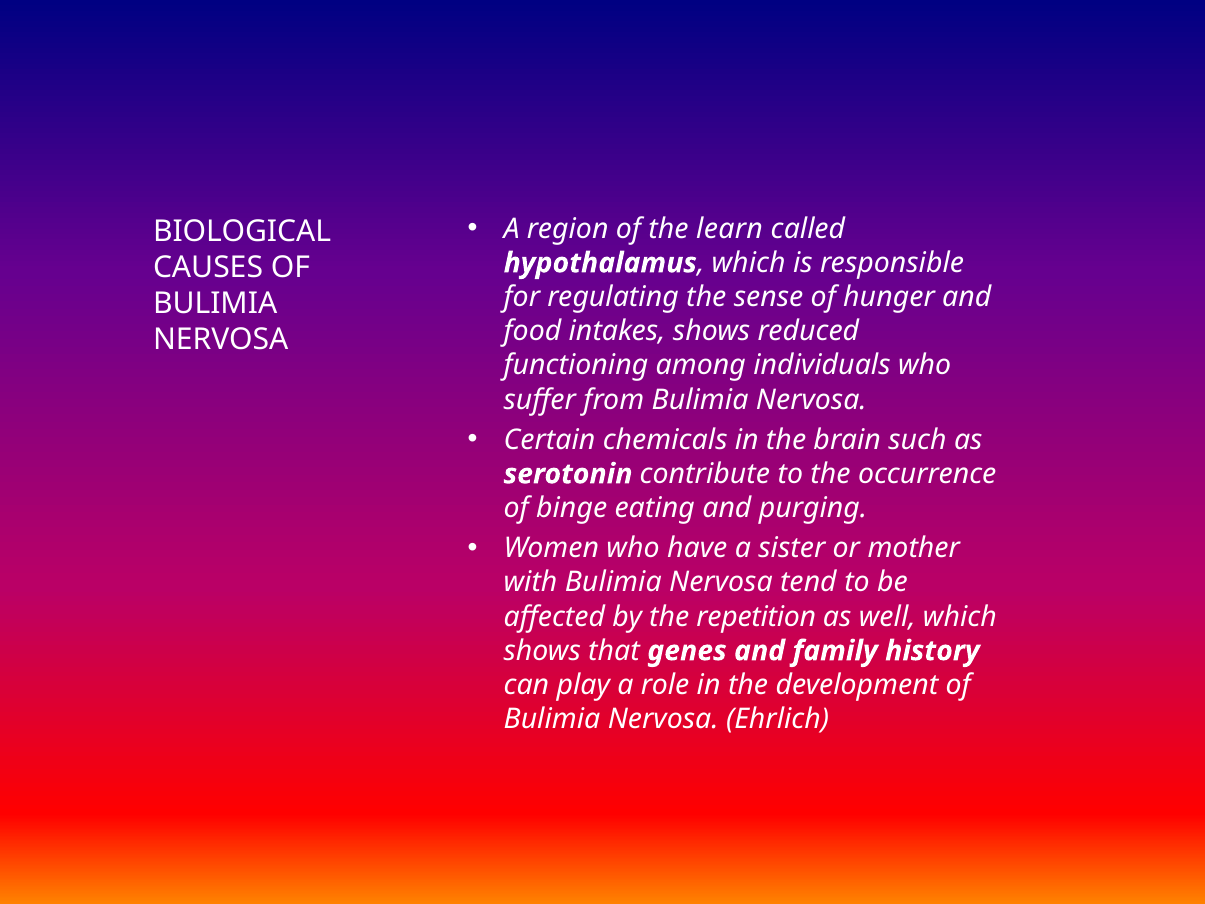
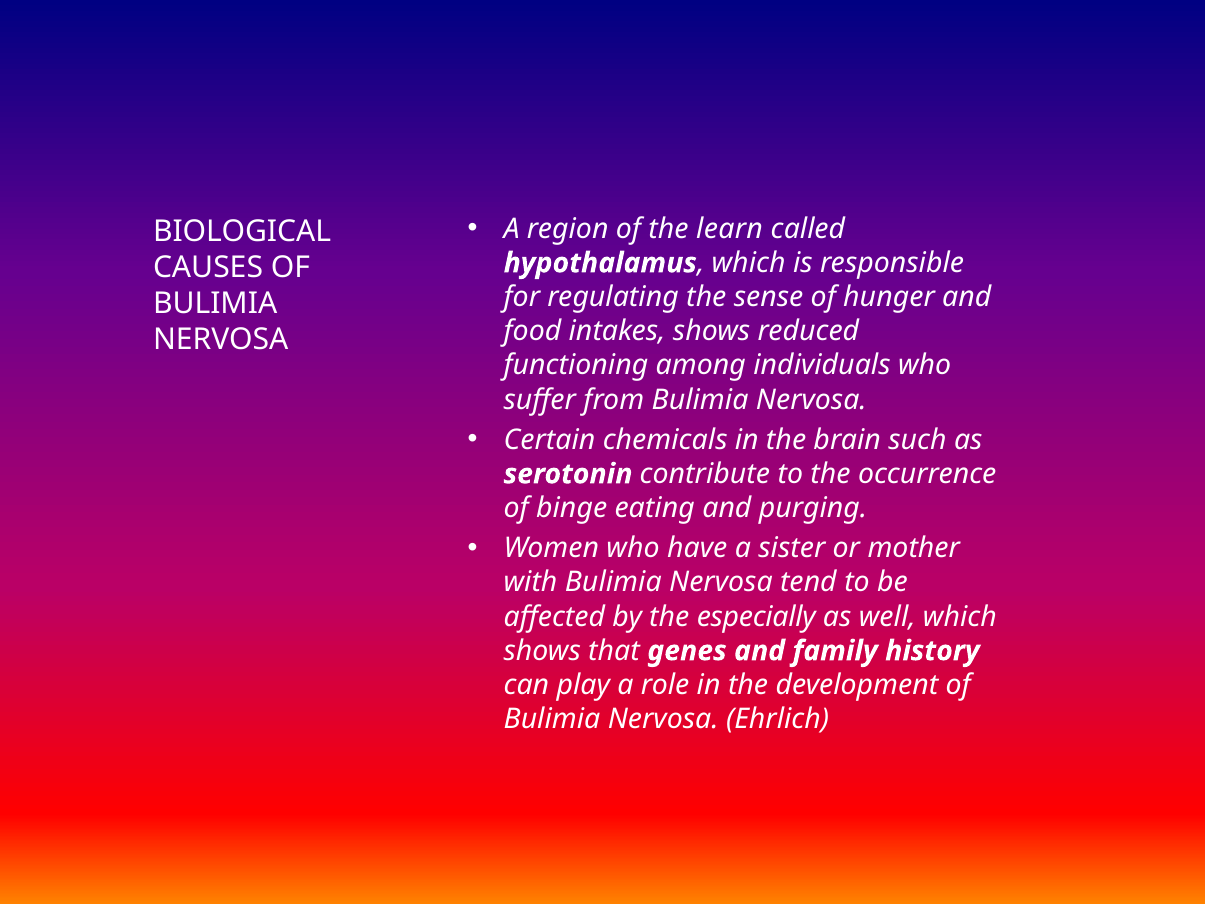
repetition: repetition -> especially (756, 617)
